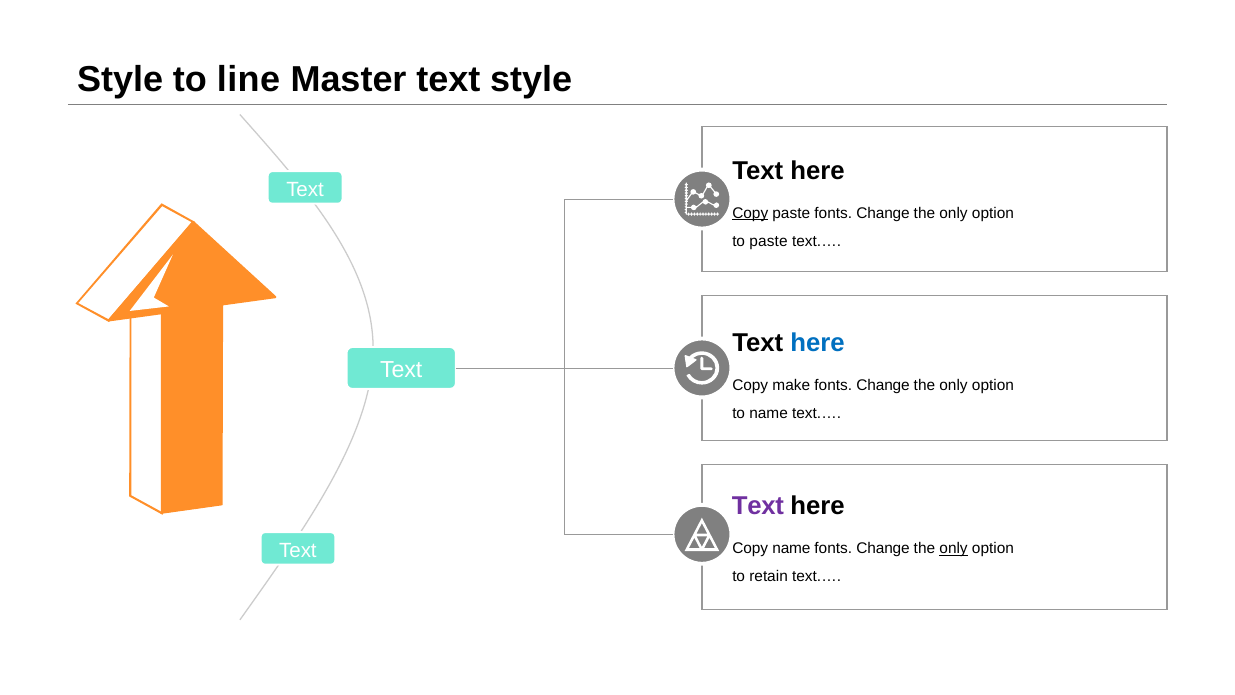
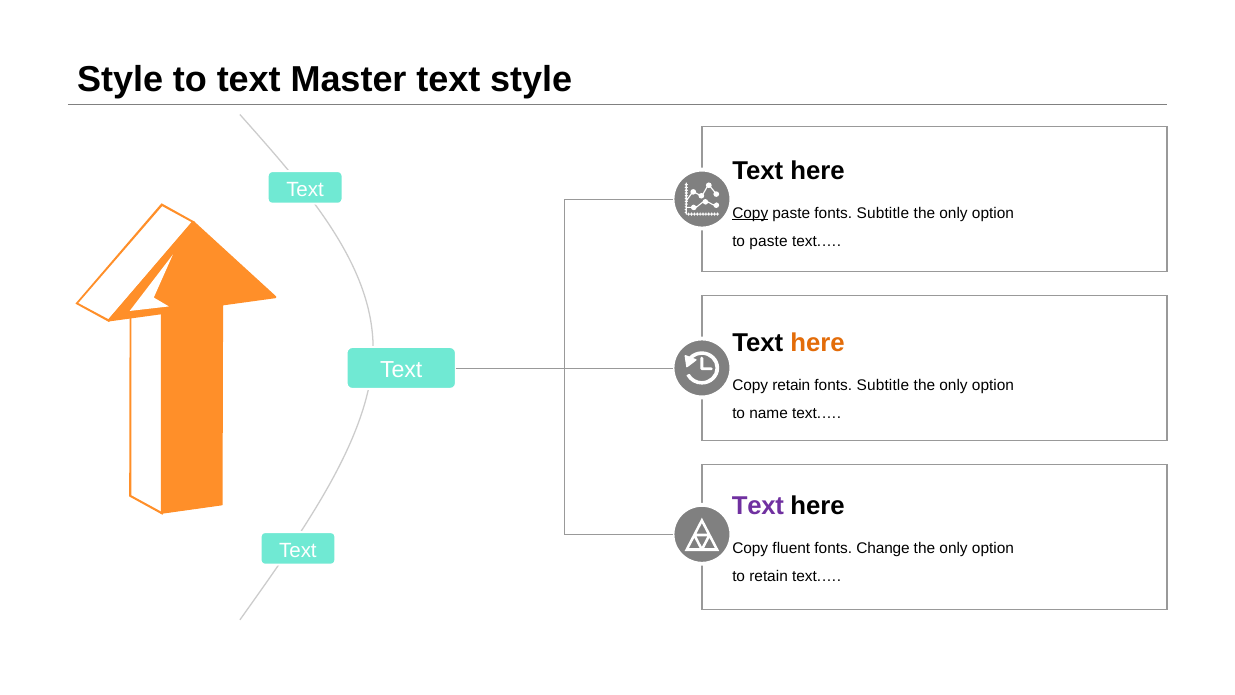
to line: line -> text (249, 80)
paste fonts Change: Change -> Subtitle (883, 213)
here colour: blue -> orange (818, 343)
Copy make: make -> retain (791, 385)
Change: Change -> Subtitle (883, 385)
Copy name: name -> fluent (791, 548)
only underline: present -> none (954, 548)
